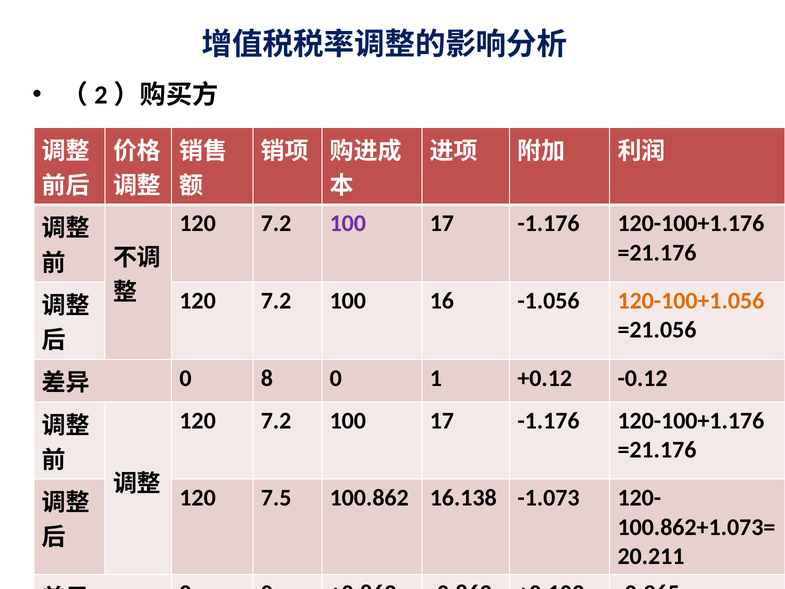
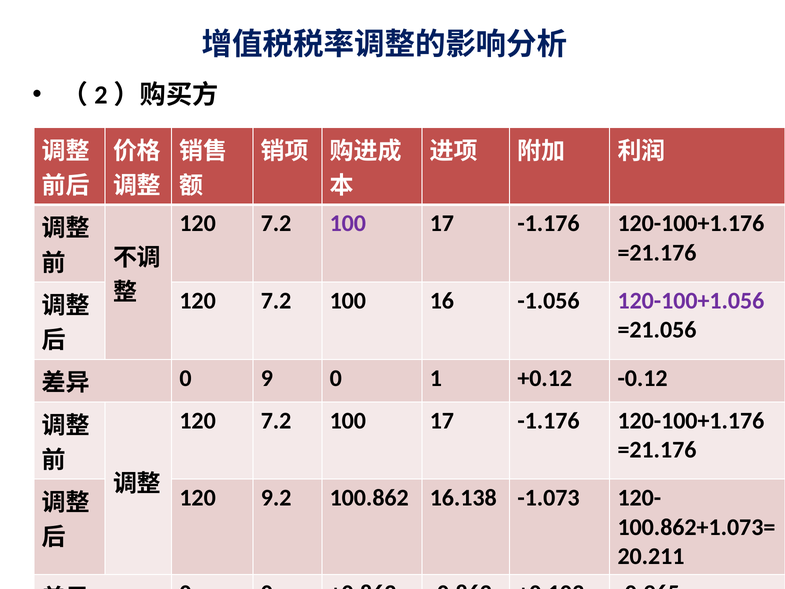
120-100+1.056 colour: orange -> purple (691, 301)
8: 8 -> 9 (267, 378)
7.5: 7.5 -> 9.2 (276, 498)
